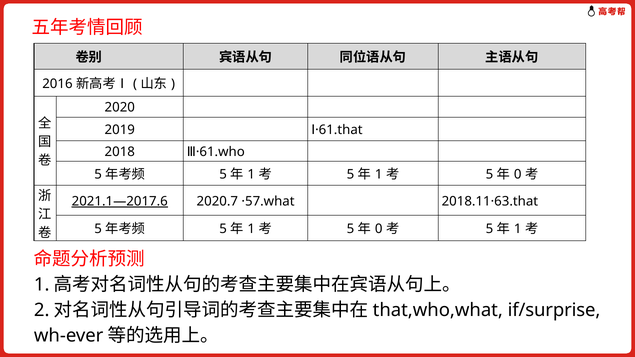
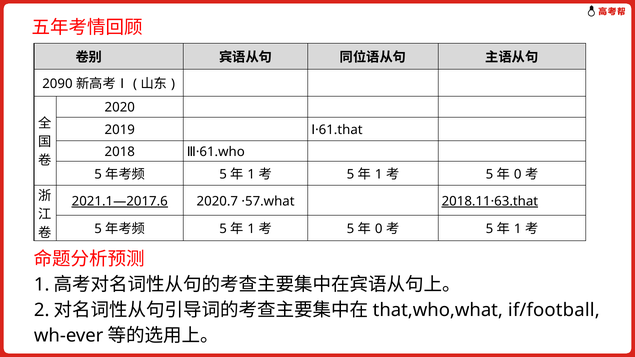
2016: 2016 -> 2090 (57, 84)
2018.11·63.that underline: none -> present (490, 201)
if/surprise: if/surprise -> if/football (554, 310)
